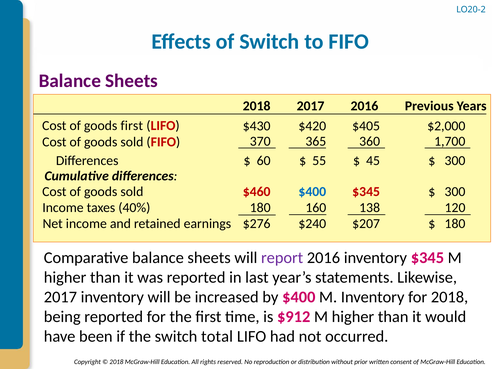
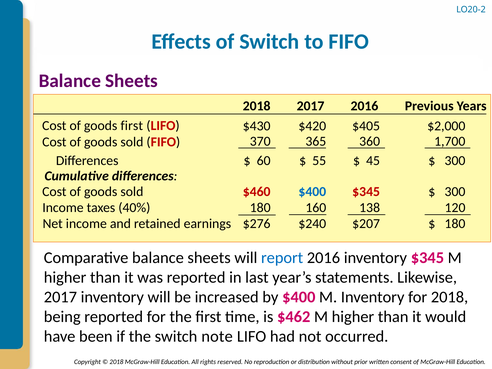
report colour: purple -> blue (282, 258)
$912: $912 -> $462 (294, 317)
total: total -> note (217, 336)
